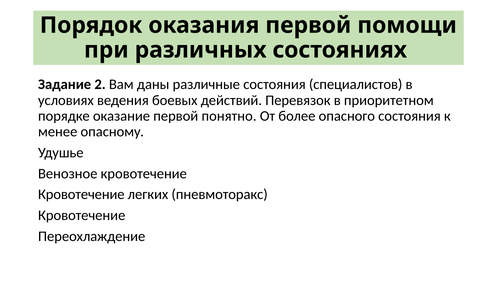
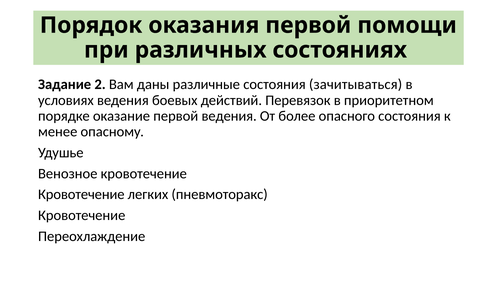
специалистов: специалистов -> зачитываться (356, 84)
первой понятно: понятно -> ведения (229, 116)
